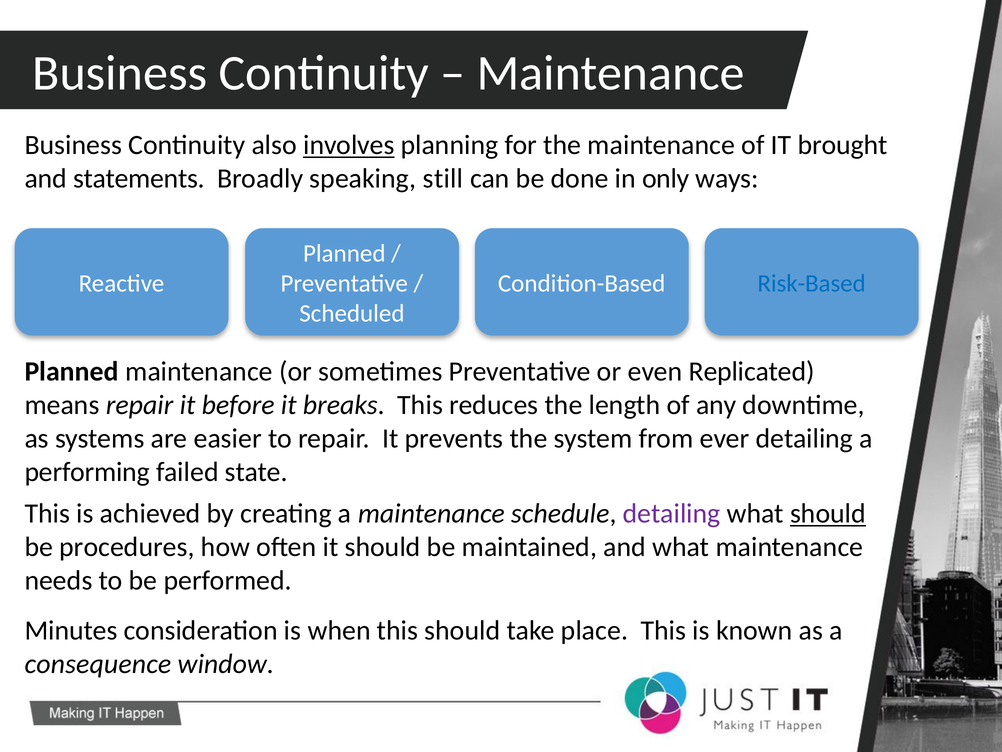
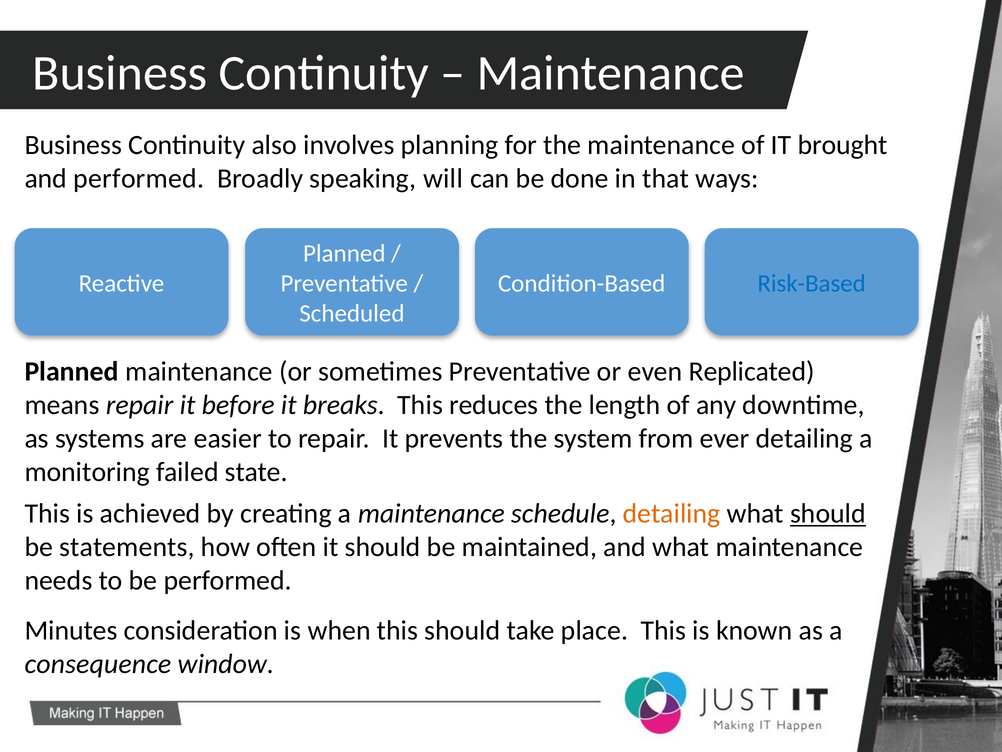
involves underline: present -> none (349, 145)
and statements: statements -> performed (139, 179)
still: still -> will (443, 179)
only: only -> that (666, 179)
performing: performing -> monitoring (87, 472)
detailing colour: purple -> orange (672, 513)
procedures: procedures -> statements (127, 547)
